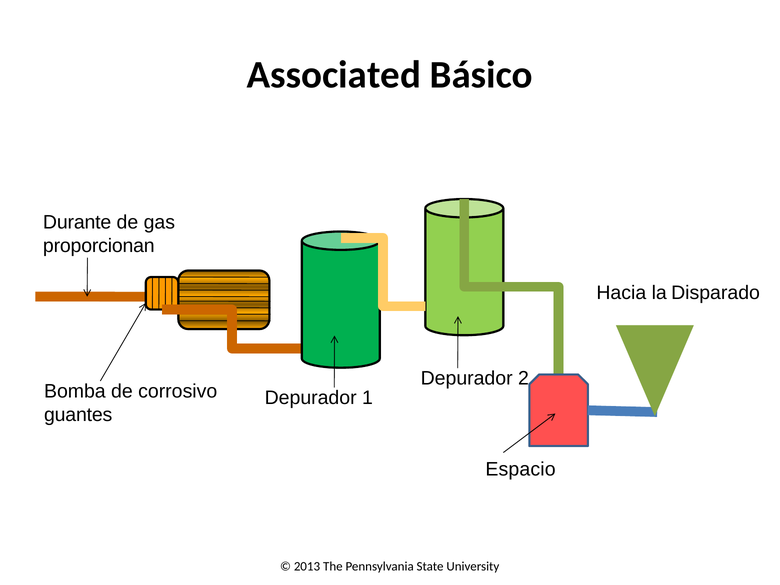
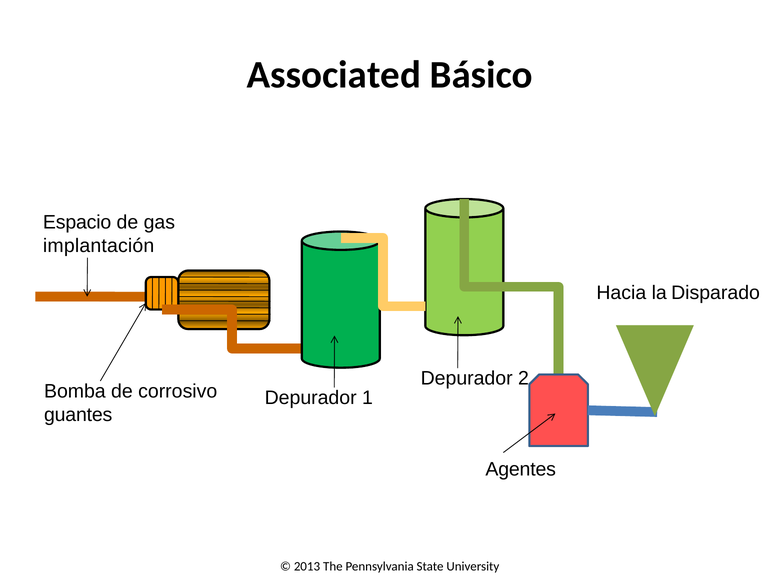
Durante: Durante -> Espacio (77, 222)
proporcionan: proporcionan -> implantación (99, 246)
Espacio: Espacio -> Agentes (521, 469)
